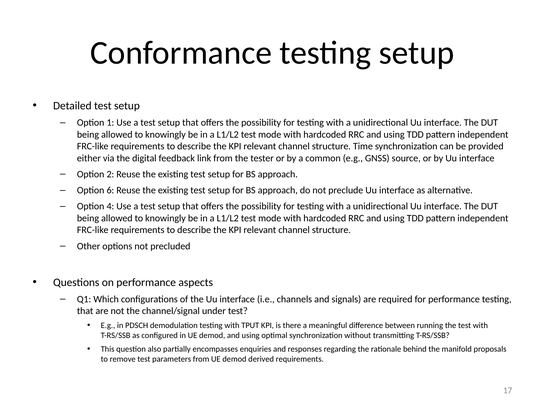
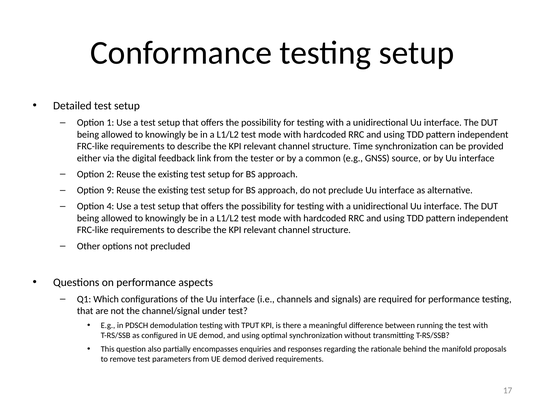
6: 6 -> 9 (110, 190)
